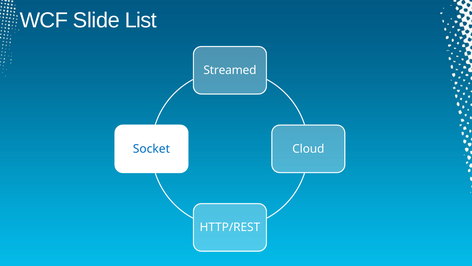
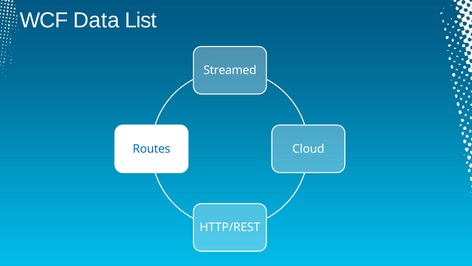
Slide: Slide -> Data (96, 20)
Socket: Socket -> Routes (152, 149)
